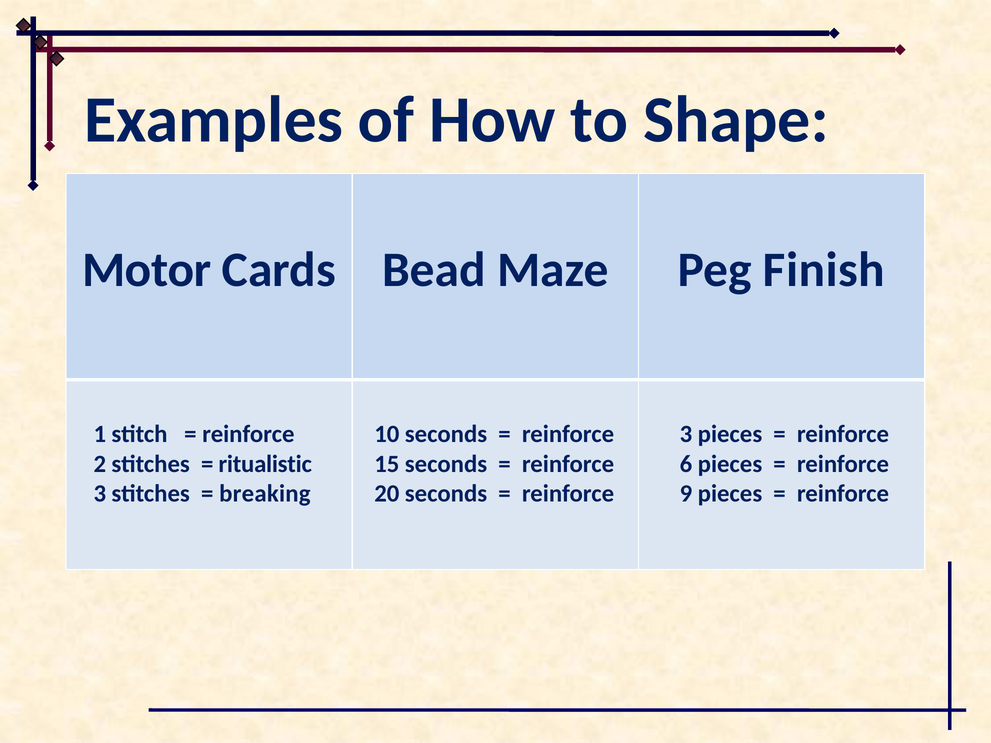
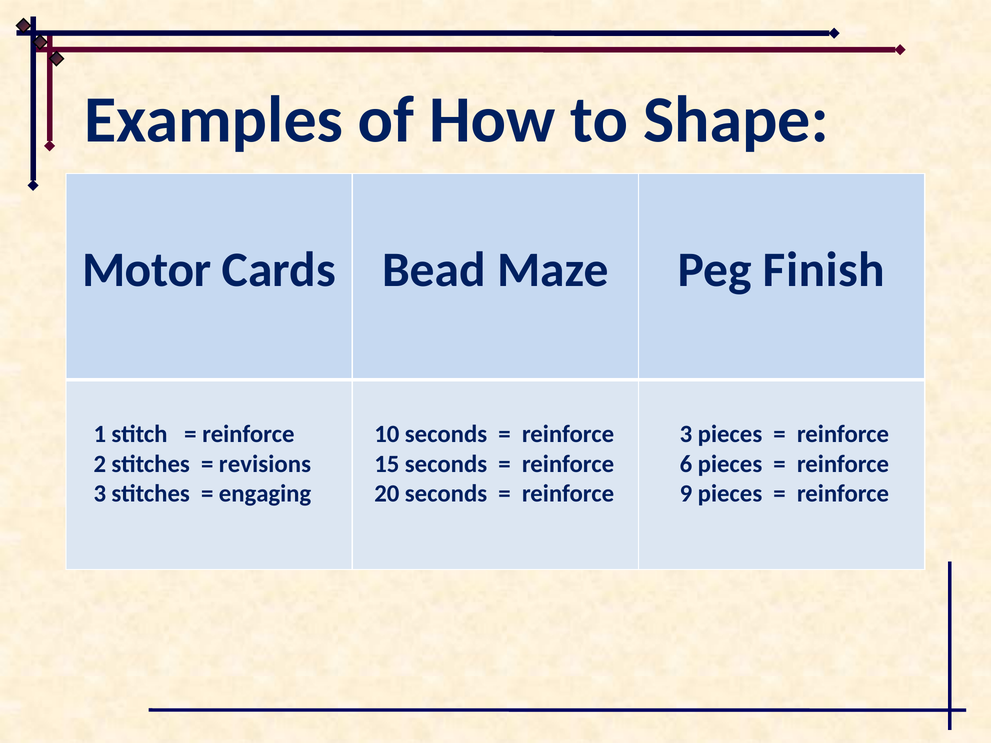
ritualistic: ritualistic -> revisions (265, 464)
breaking: breaking -> engaging (265, 494)
